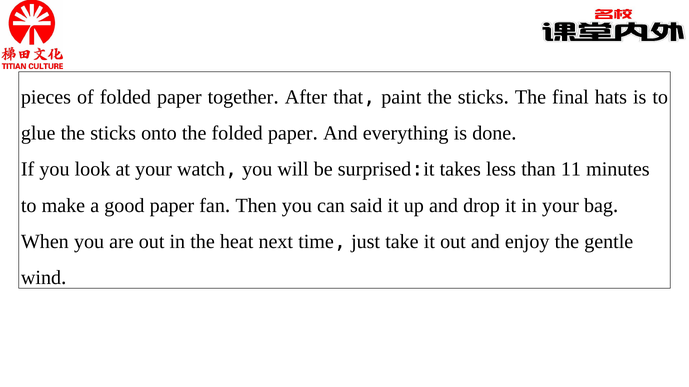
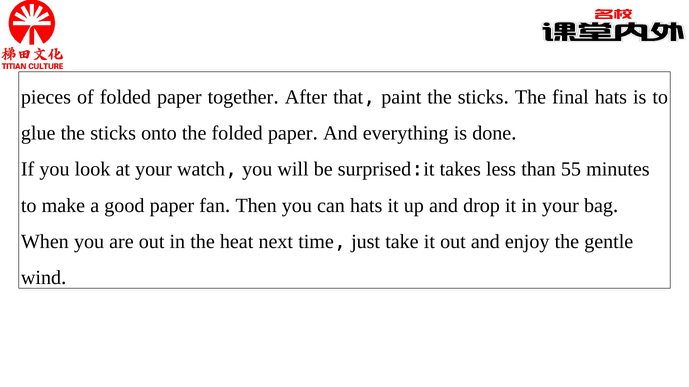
11: 11 -> 55 (571, 170)
can said: said -> hats (366, 206)
